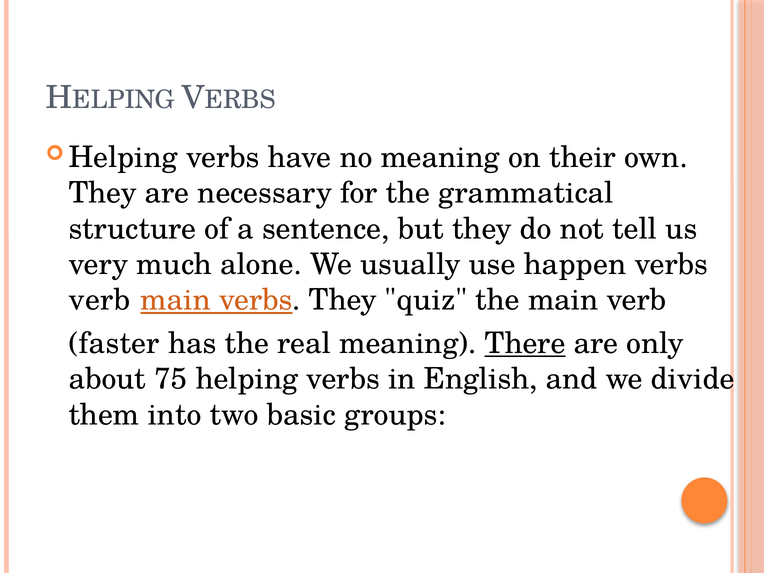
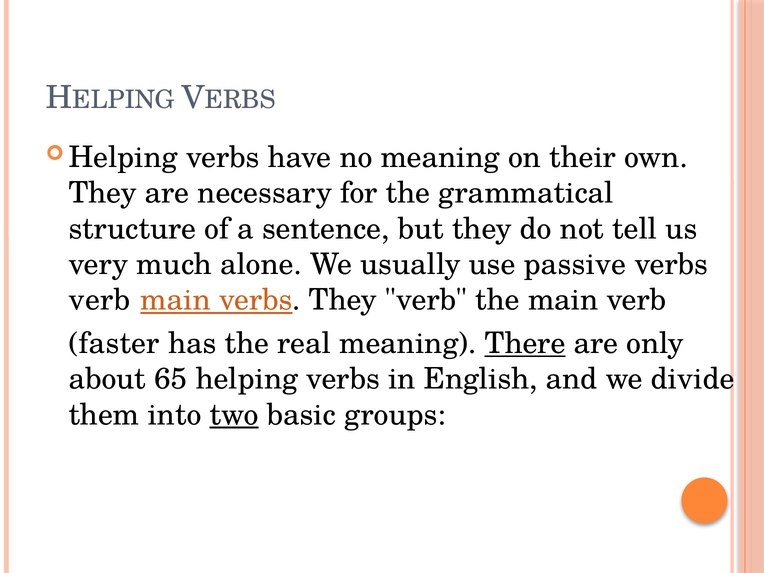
happen: happen -> passive (575, 264)
They quiz: quiz -> verb (426, 300)
75: 75 -> 65 (171, 379)
two underline: none -> present (234, 415)
